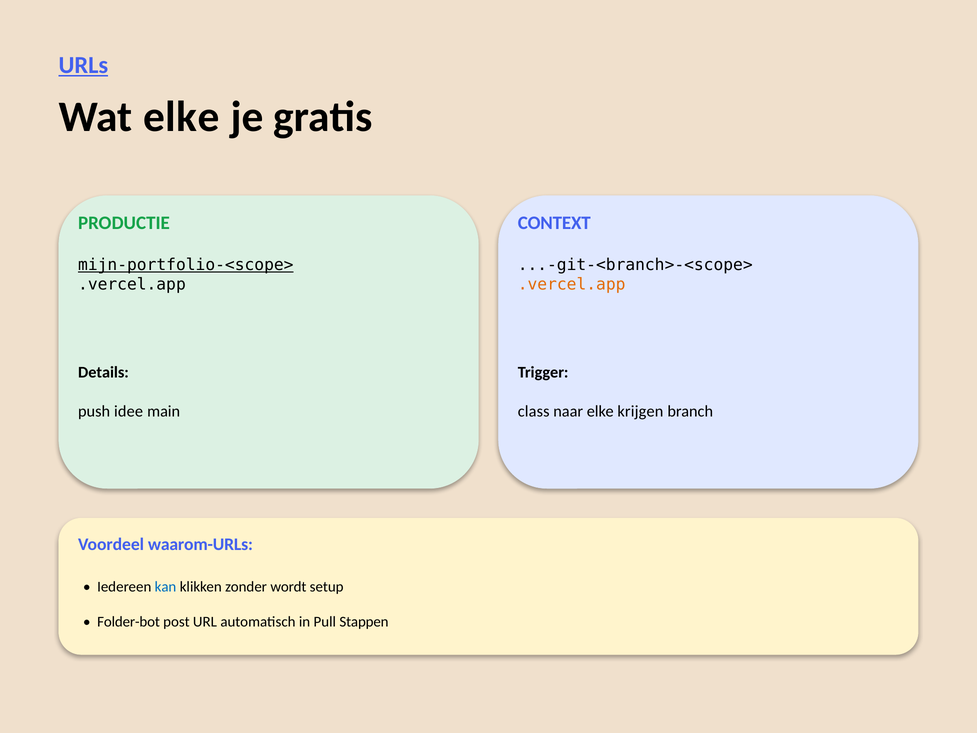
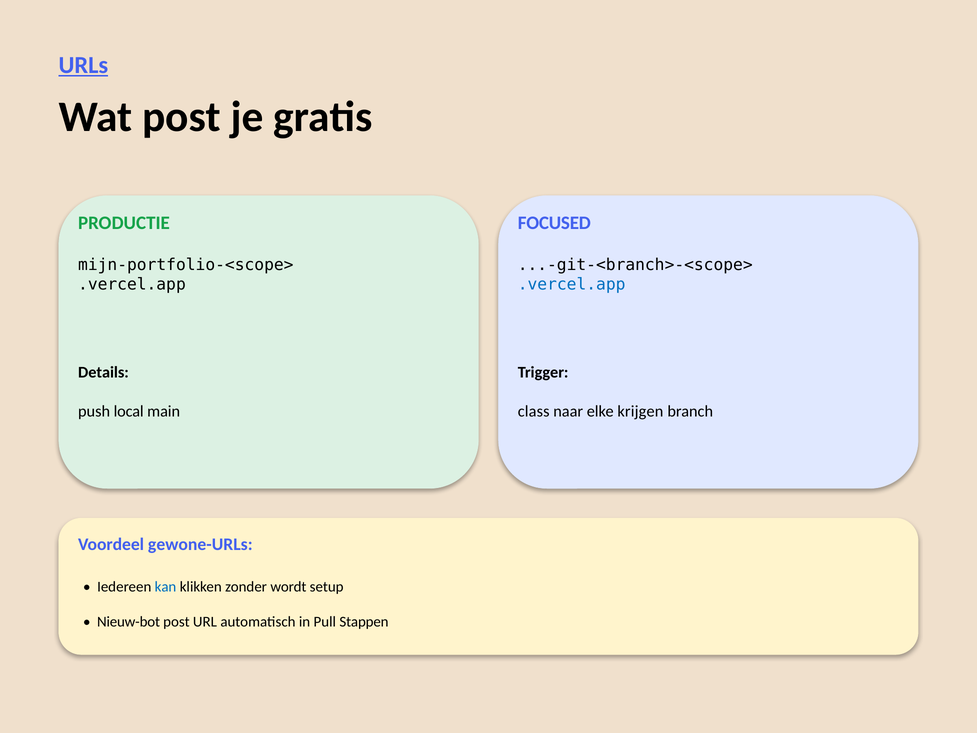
Wat elke: elke -> post (182, 117)
CONTEXT: CONTEXT -> FOCUSED (554, 223)
mijn-portfolio-<scope> underline: present -> none (186, 265)
.vercel.app colour: orange -> blue (572, 284)
idee: idee -> local (129, 411)
waarom-URLs: waarom-URLs -> gewone-URLs (200, 544)
Folder-bot: Folder-bot -> Nieuw-bot (129, 622)
